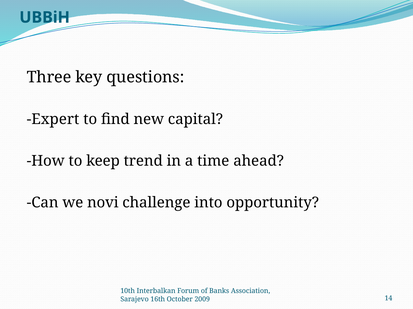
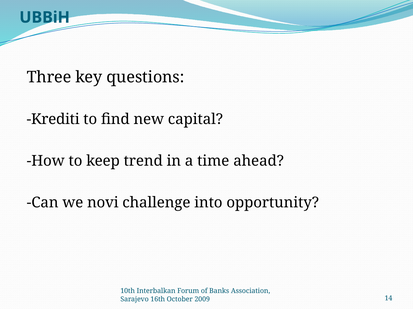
Expert: Expert -> Krediti (53, 120)
